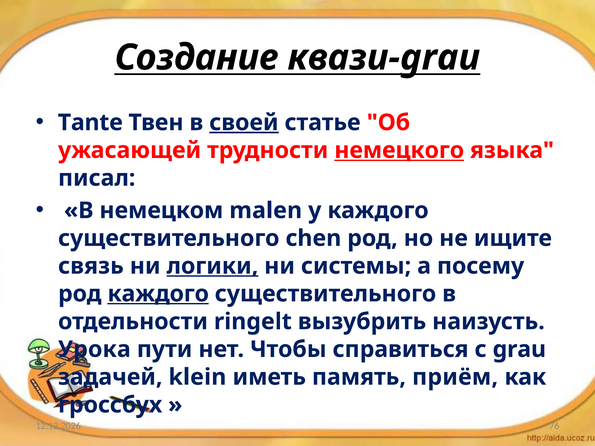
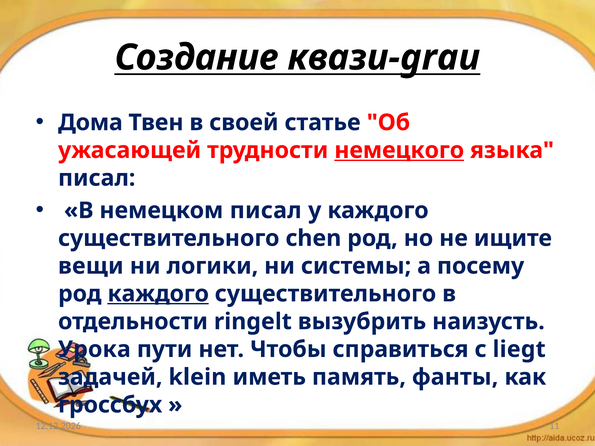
Tante: Tante -> Дома (90, 123)
своей underline: present -> none (244, 123)
немецком malen: malen -> писал (266, 211)
связь: связь -> вещи (91, 266)
логики underline: present -> none (212, 266)
grau: grau -> liegt (519, 350)
приём: приём -> фанты (455, 377)
76: 76 -> 11 (554, 426)
